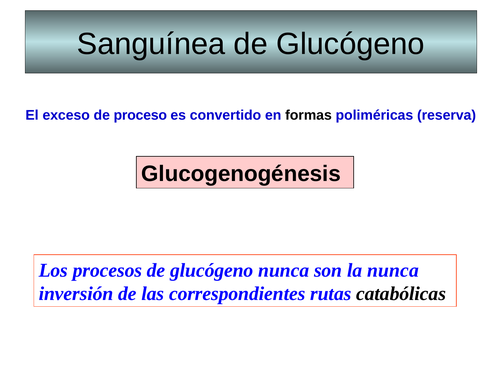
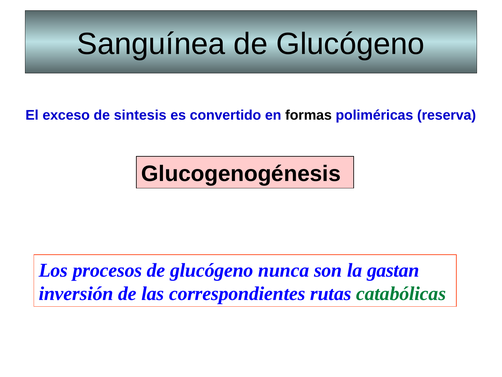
proceso: proceso -> sintesis (140, 115)
la nunca: nunca -> gastan (393, 270)
catabólicas colour: black -> green (401, 293)
